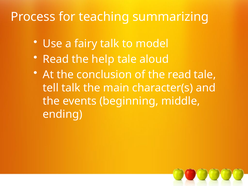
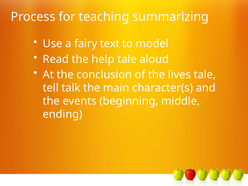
fairy talk: talk -> text (110, 44)
the read: read -> lives (179, 75)
